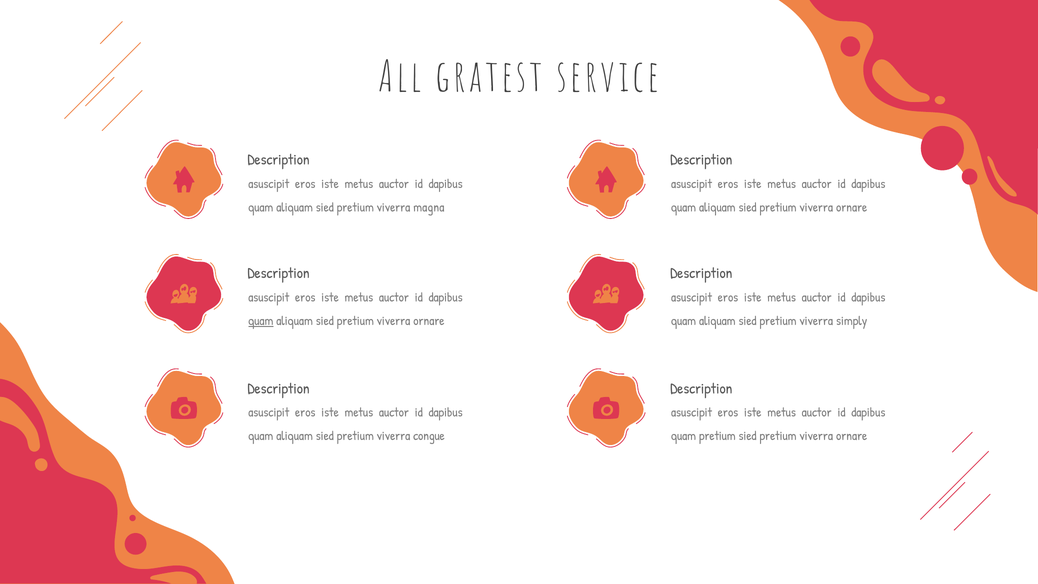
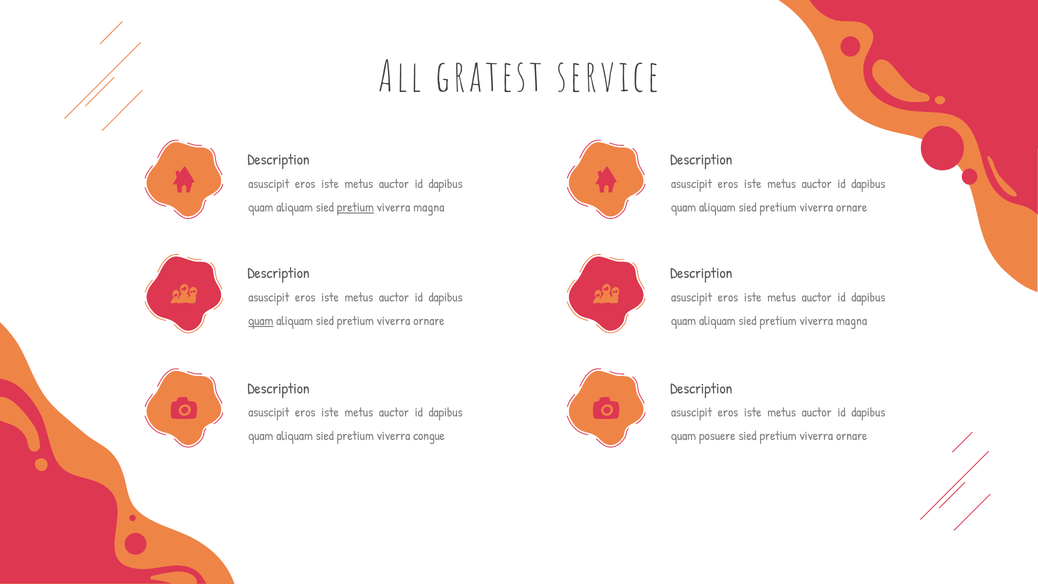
pretium underline: none -> present (355, 207)
simply: simply -> magna (852, 321)
quam pretium: pretium -> posuere (717, 436)
